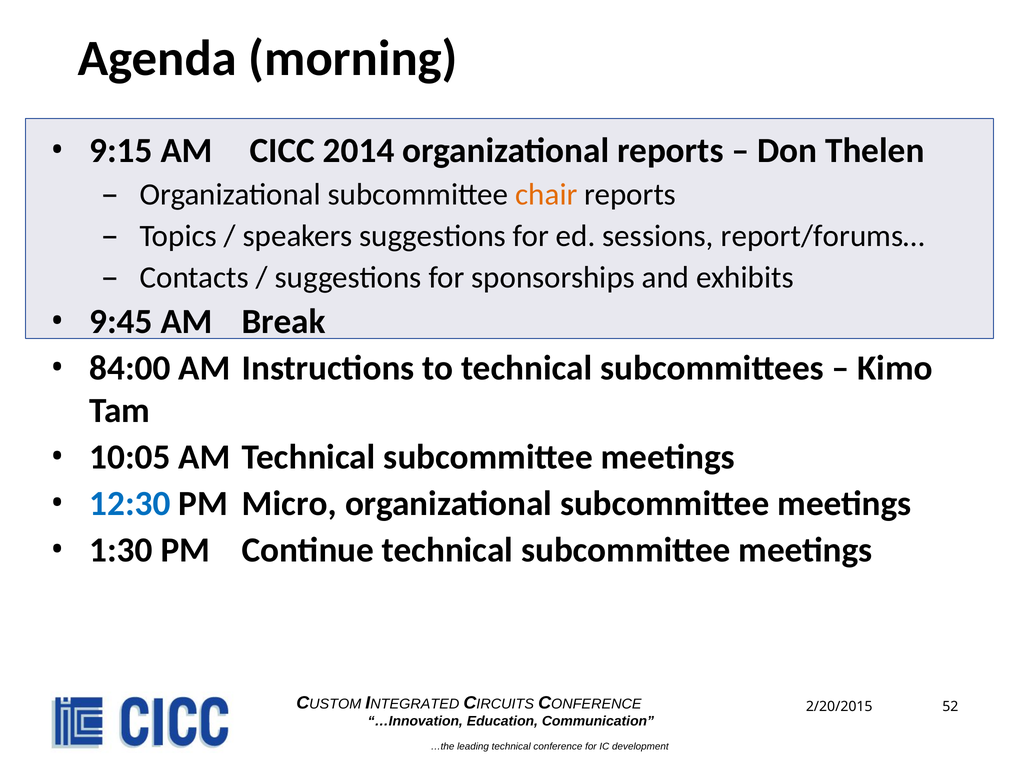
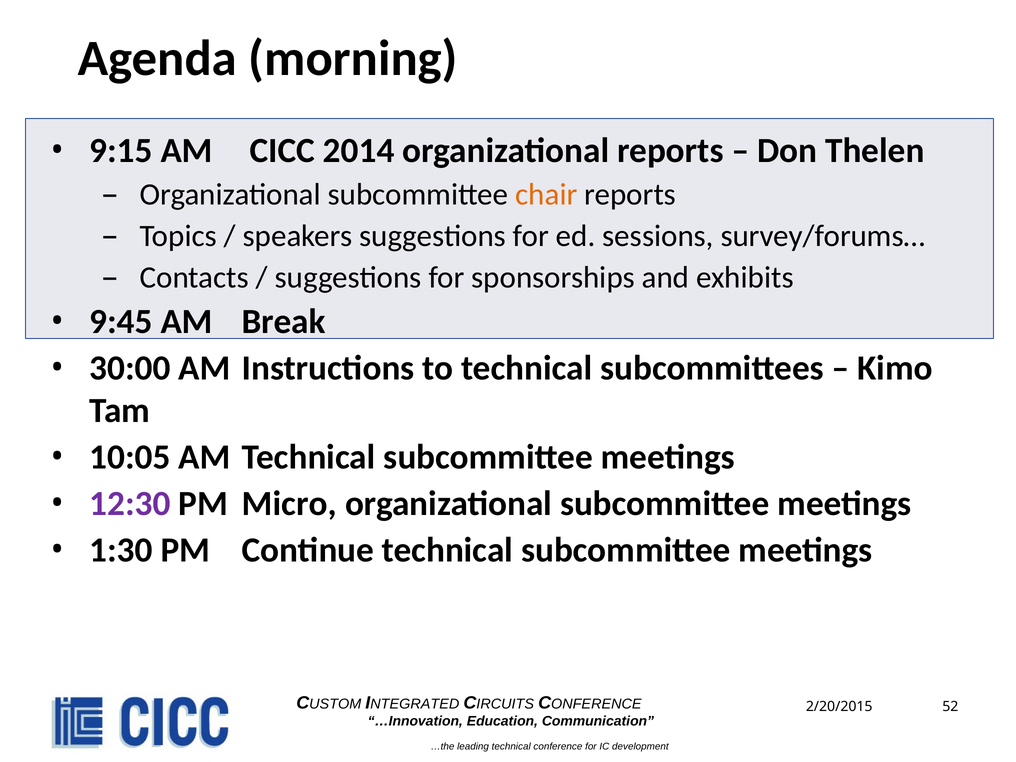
report/forums…: report/forums… -> survey/forums… (823, 236)
84:00: 84:00 -> 30:00 (130, 368)
12:30 colour: blue -> purple (130, 504)
